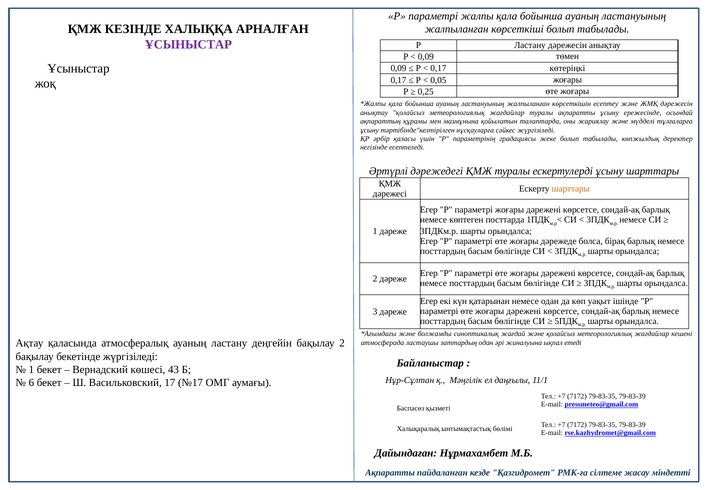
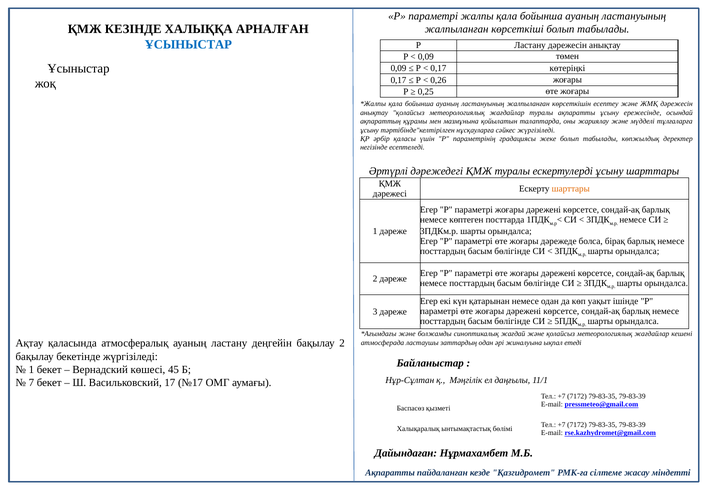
ҰСЫНЫСТАР colour: purple -> blue (188, 45)
0,05: 0,05 -> 0,26 (438, 80)
43: 43 -> 45 (173, 370)
6: 6 -> 7 (31, 383)
